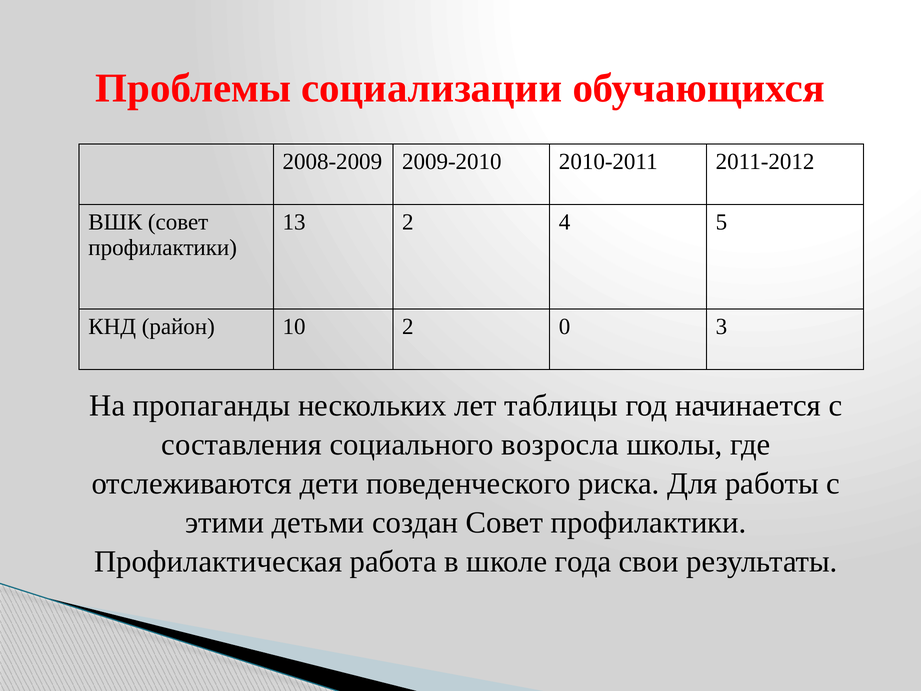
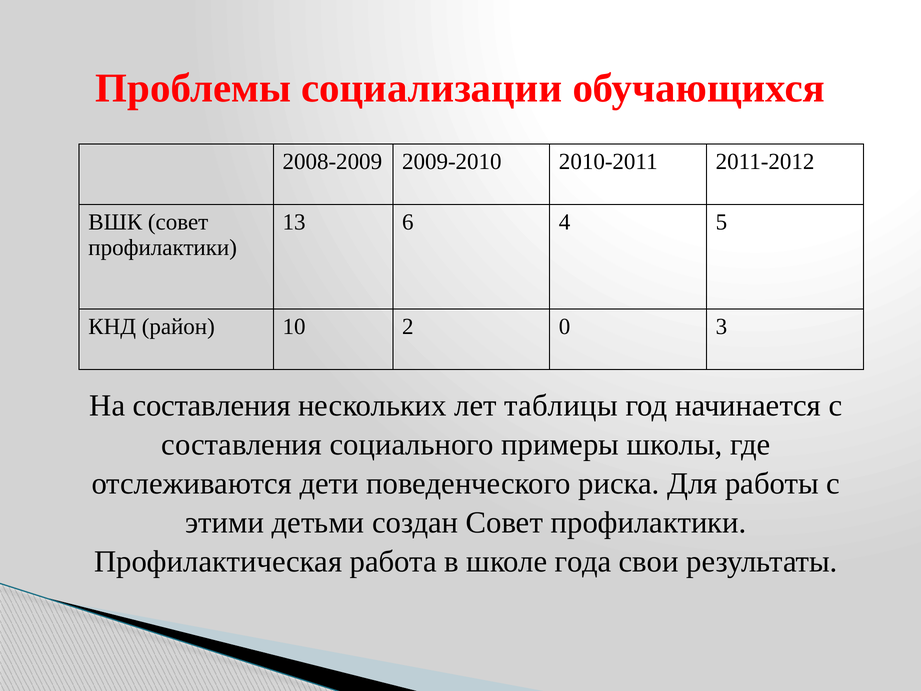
13 2: 2 -> 6 (408, 222)
На пропаганды: пропаганды -> составления (212, 405)
возросла: возросла -> примеры (560, 444)
